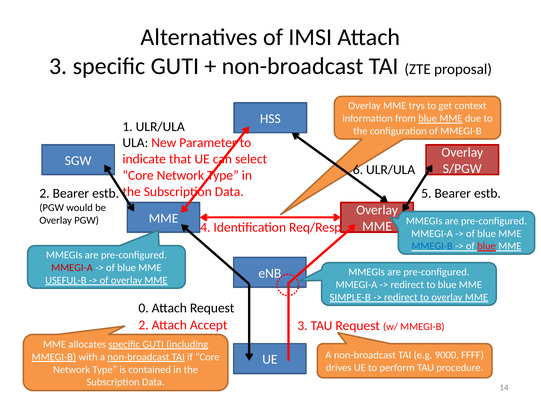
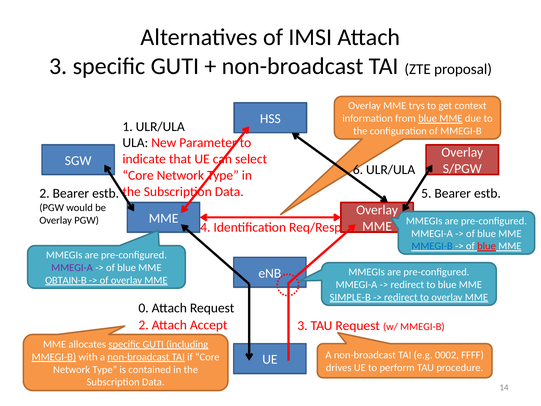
MMEGI-A colour: red -> purple (72, 267)
USEFUL-B: USEFUL-B -> OBTAIN-B (66, 280)
9000: 9000 -> 0002 (447, 355)
